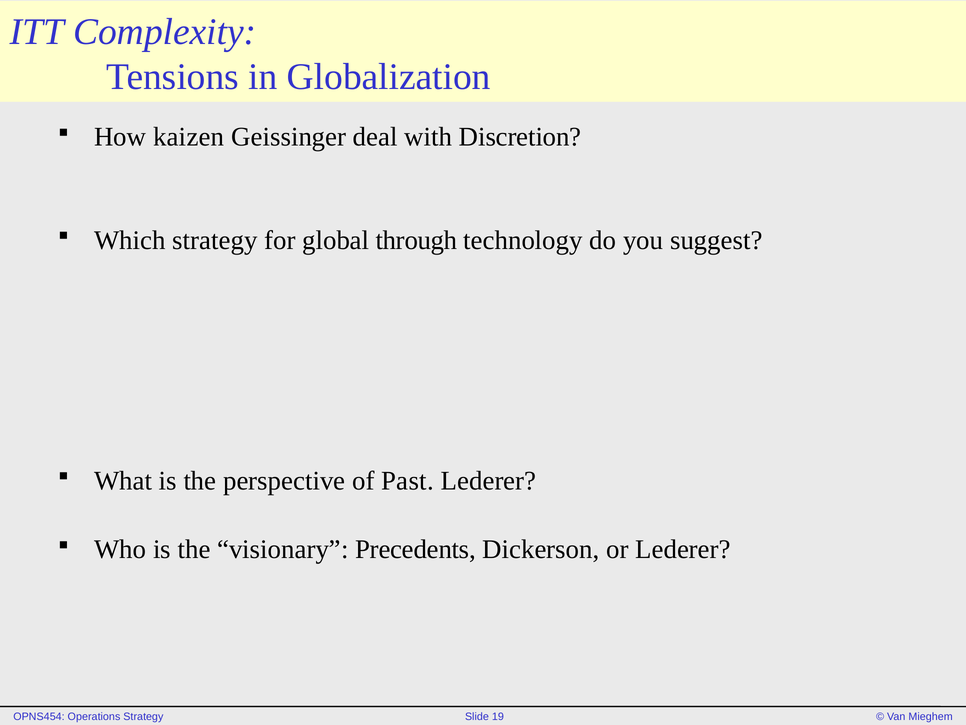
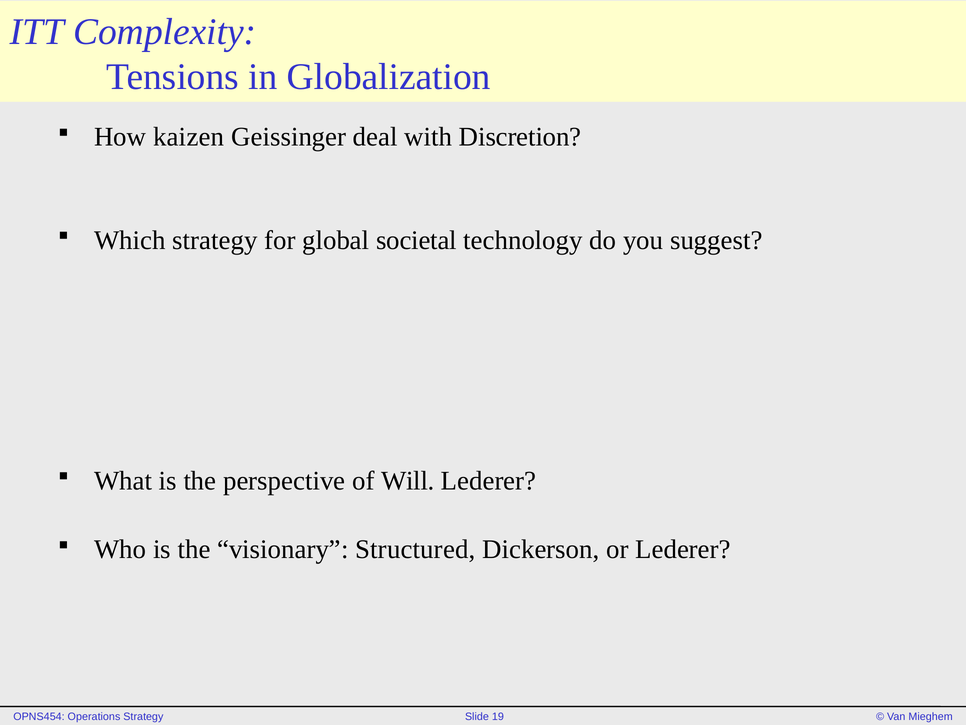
through: through -> societal (416, 240)
Past: Past -> Will (408, 480)
Precedents: Precedents -> Structured (415, 549)
